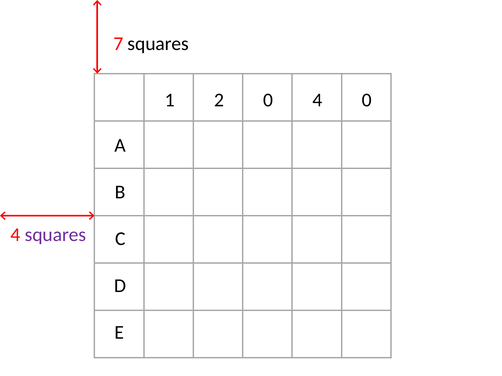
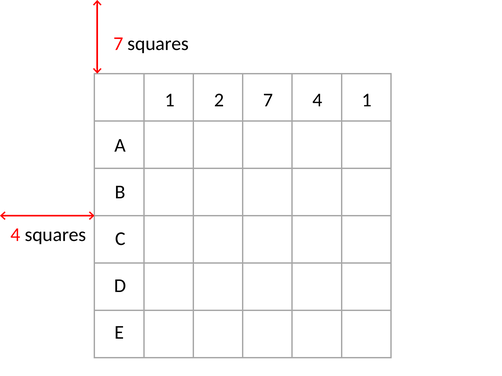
2 0: 0 -> 7 (268, 100)
4 0: 0 -> 1 (367, 100)
squares colour: purple -> black (55, 235)
